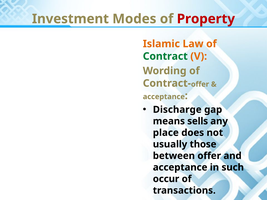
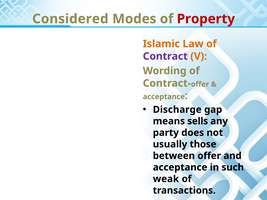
Investment: Investment -> Considered (70, 19)
Contract colour: green -> purple (165, 56)
place: place -> party (166, 133)
occur: occur -> weak (166, 179)
